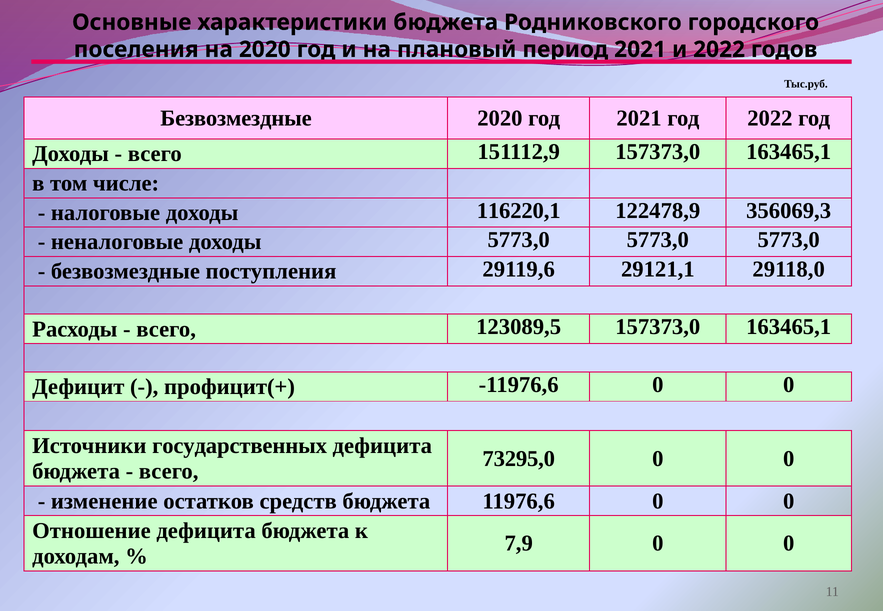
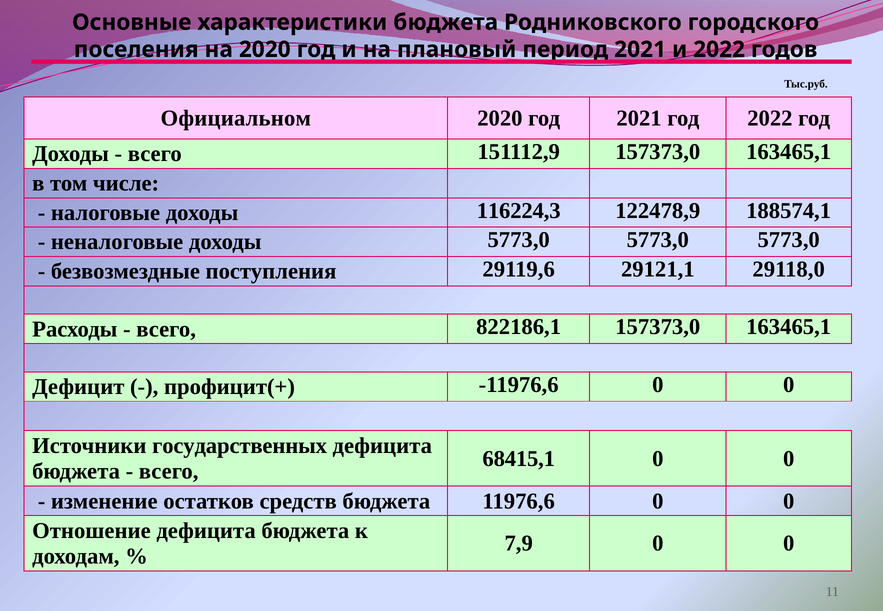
Безвозмездные: Безвозмездные -> Официальном (236, 118)
116220,1: 116220,1 -> 116224,3 (519, 211)
356069,3: 356069,3 -> 188574,1 (789, 211)
123089,5: 123089,5 -> 822186,1 (519, 327)
73295,0: 73295,0 -> 68415,1 (519, 459)
